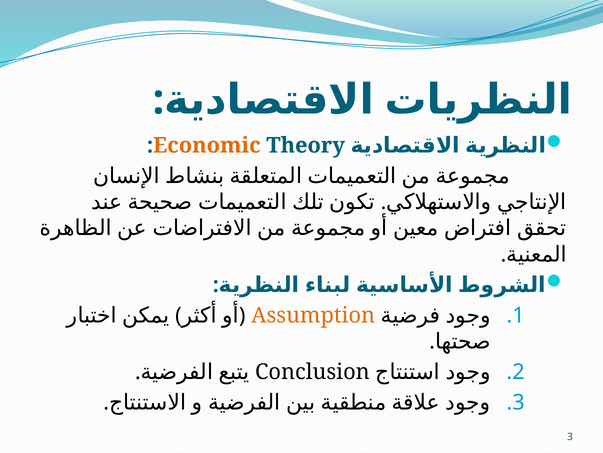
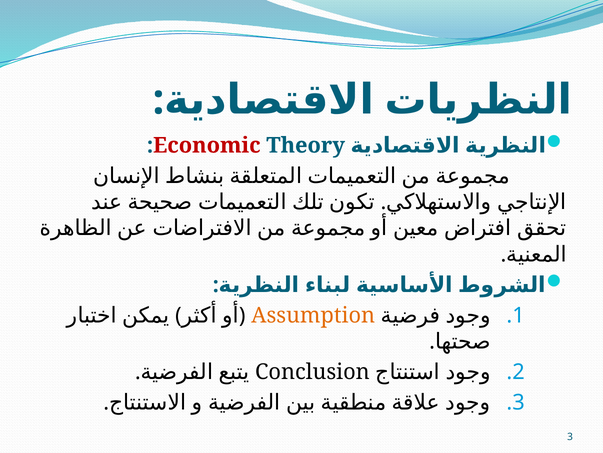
Economic colour: orange -> red (207, 145)
